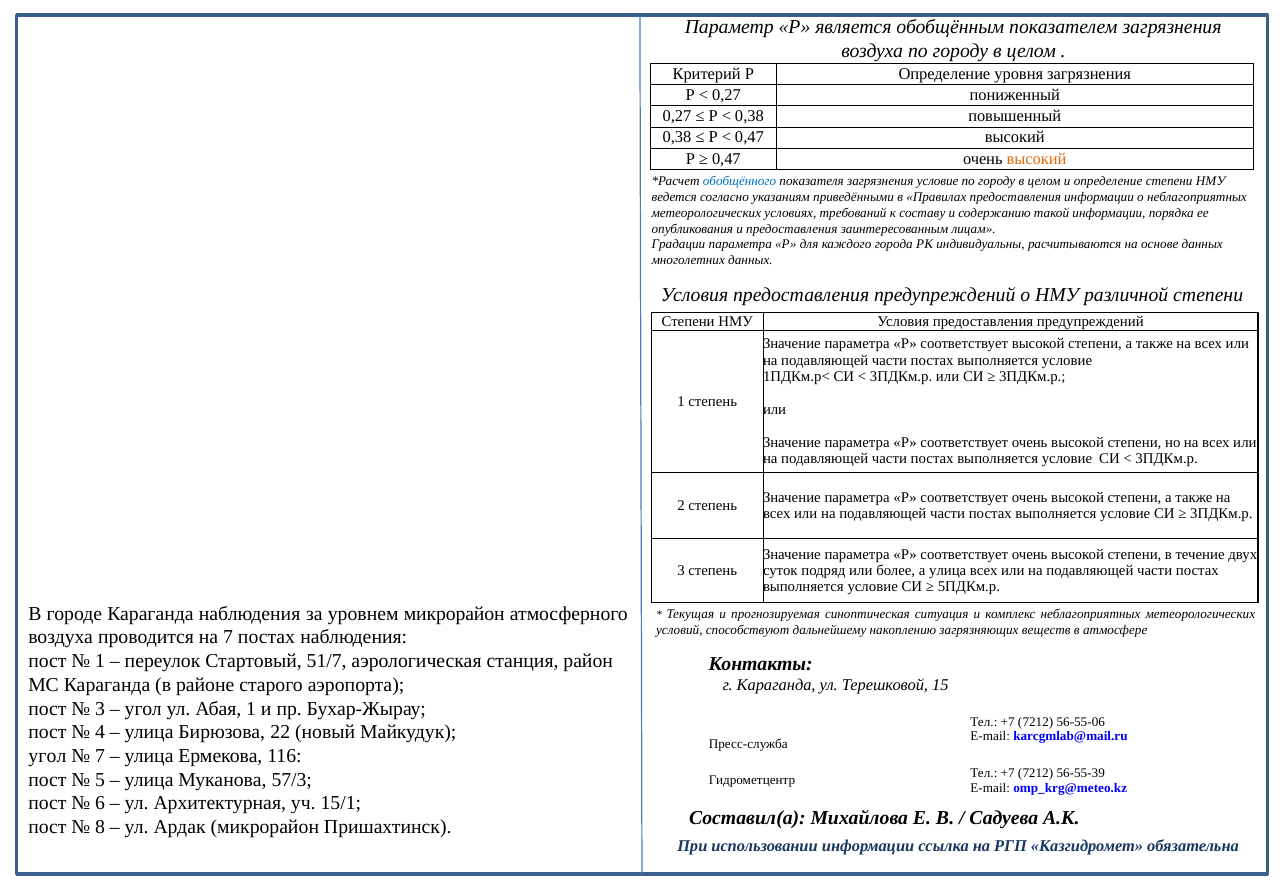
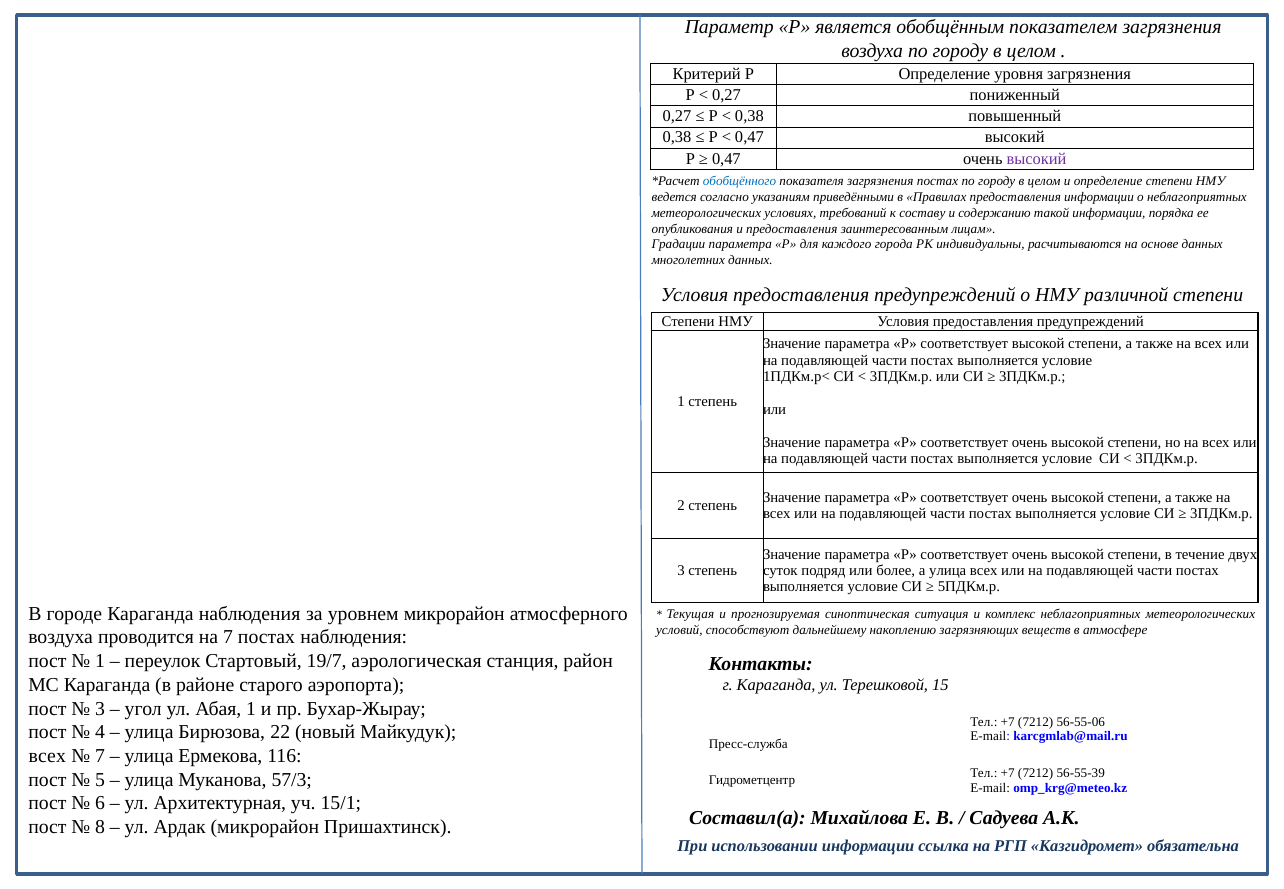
высокий colour: orange -> purple (1036, 159)
загрязнения условие: условие -> постах (938, 181)
51/7: 51/7 -> 19/7 (327, 661)
угол: угол -> всех (47, 756)
